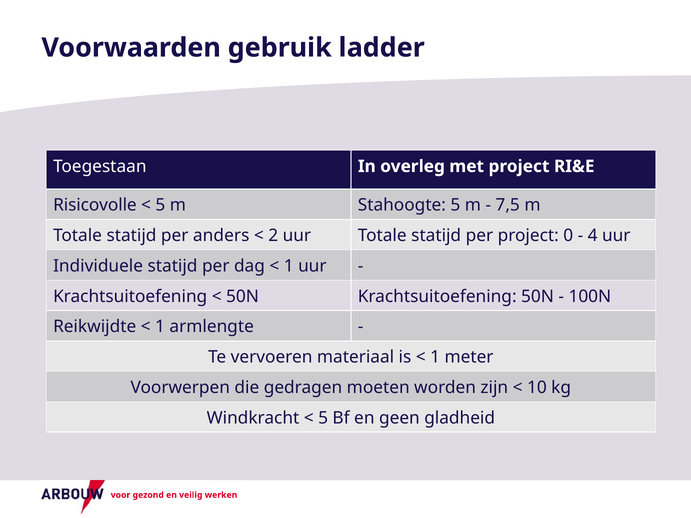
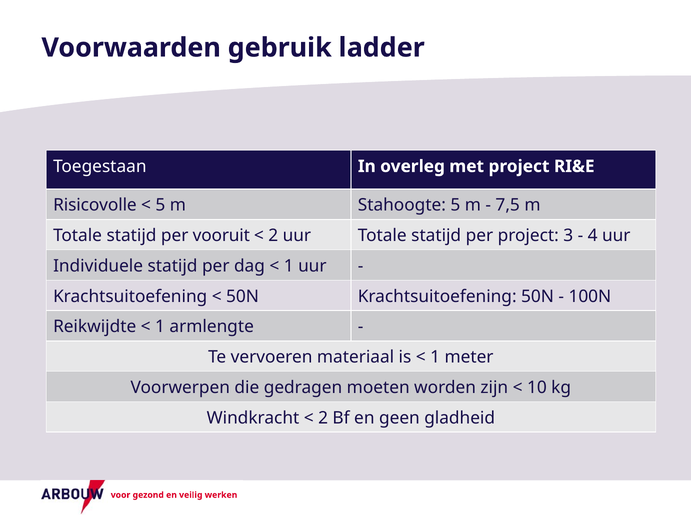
anders: anders -> vooruit (221, 236)
0: 0 -> 3 (568, 236)
5: 5 -> 2 (323, 418)
